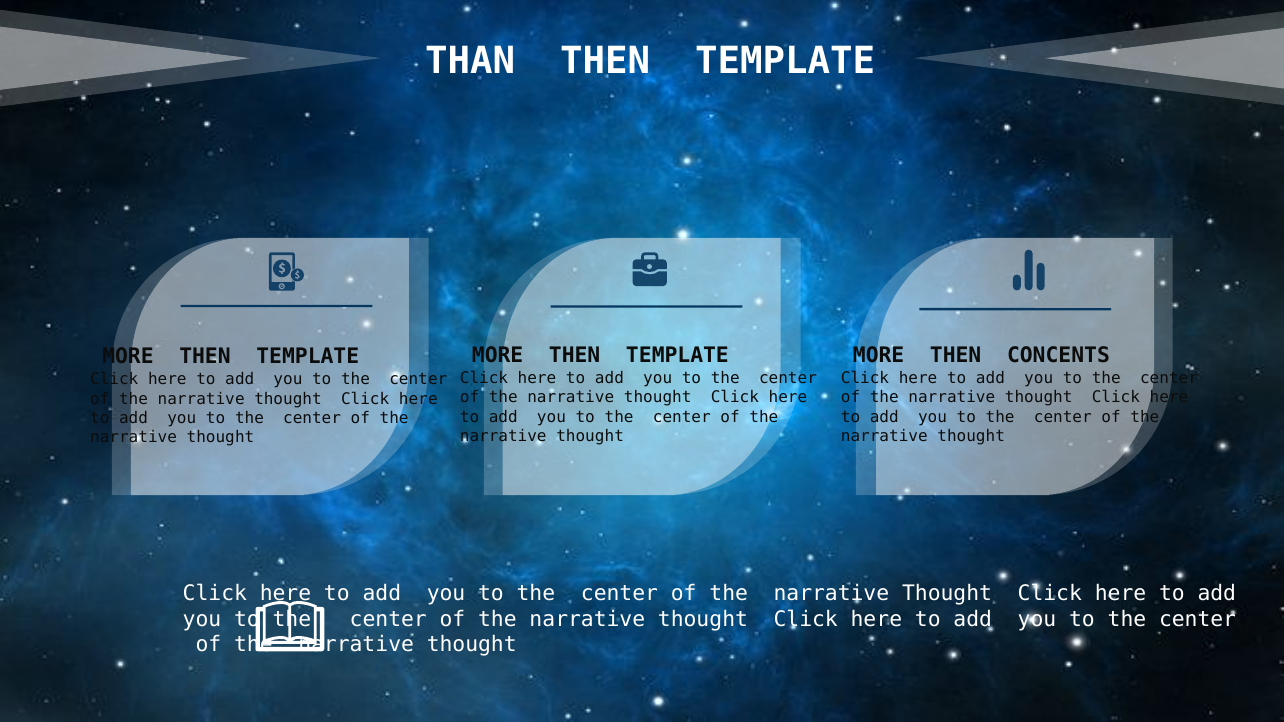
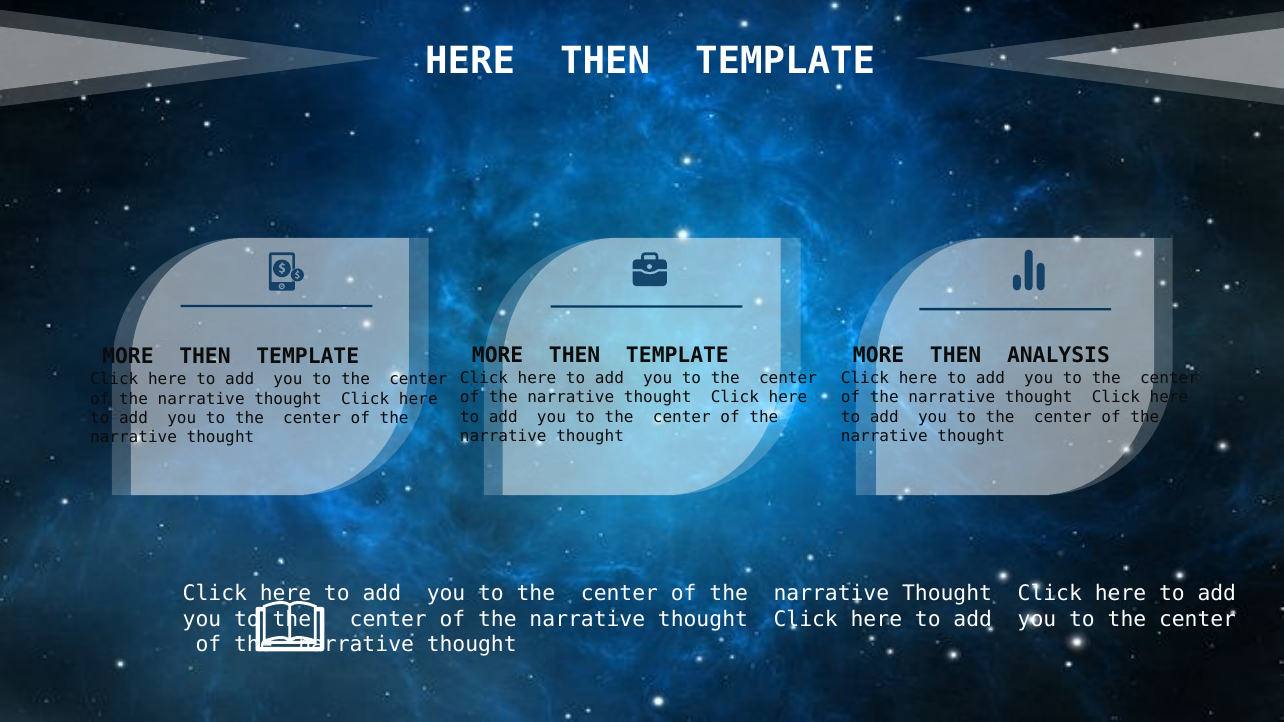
THAN: THAN -> HERE (470, 61)
CONCENTS: CONCENTS -> ANALYSIS (1058, 355)
